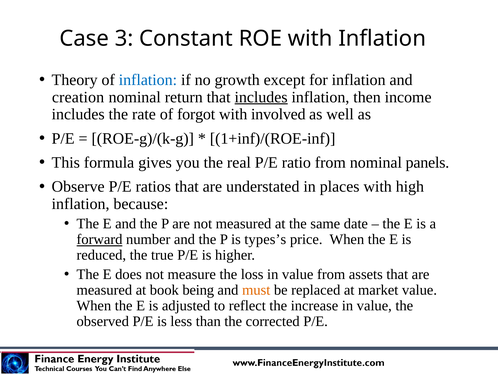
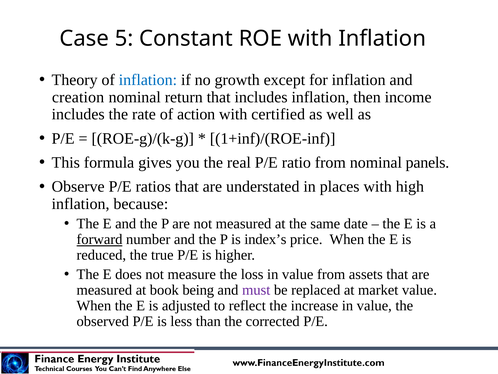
3: 3 -> 5 (124, 39)
includes underline: present -> none (261, 97)
forgot: forgot -> action (196, 114)
involved: involved -> certified (278, 114)
types’s: types’s -> index’s (265, 239)
must colour: orange -> purple (256, 290)
